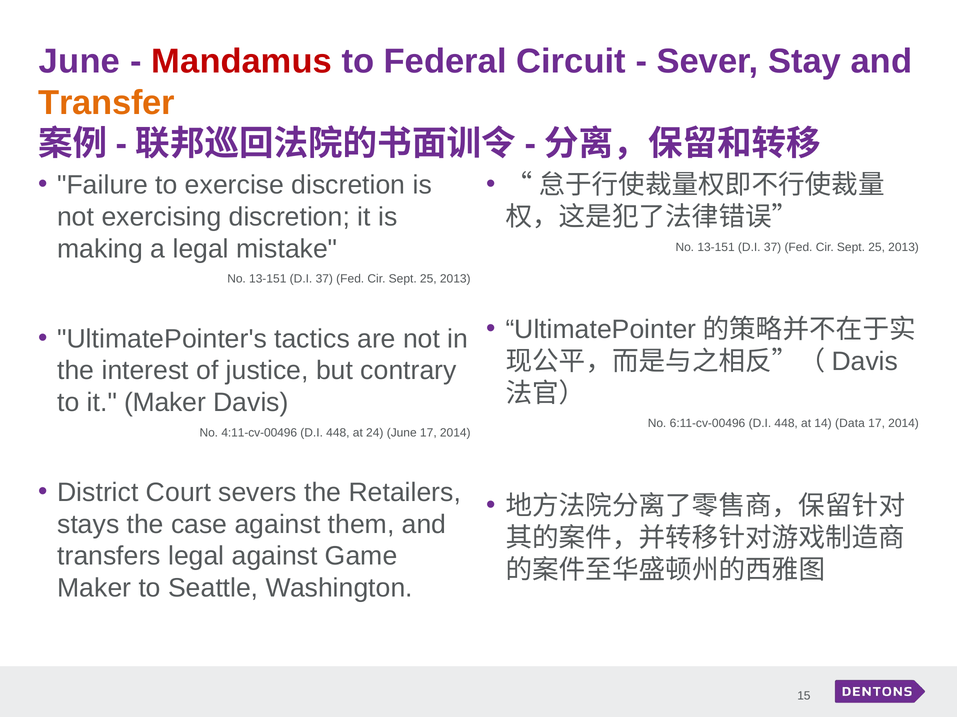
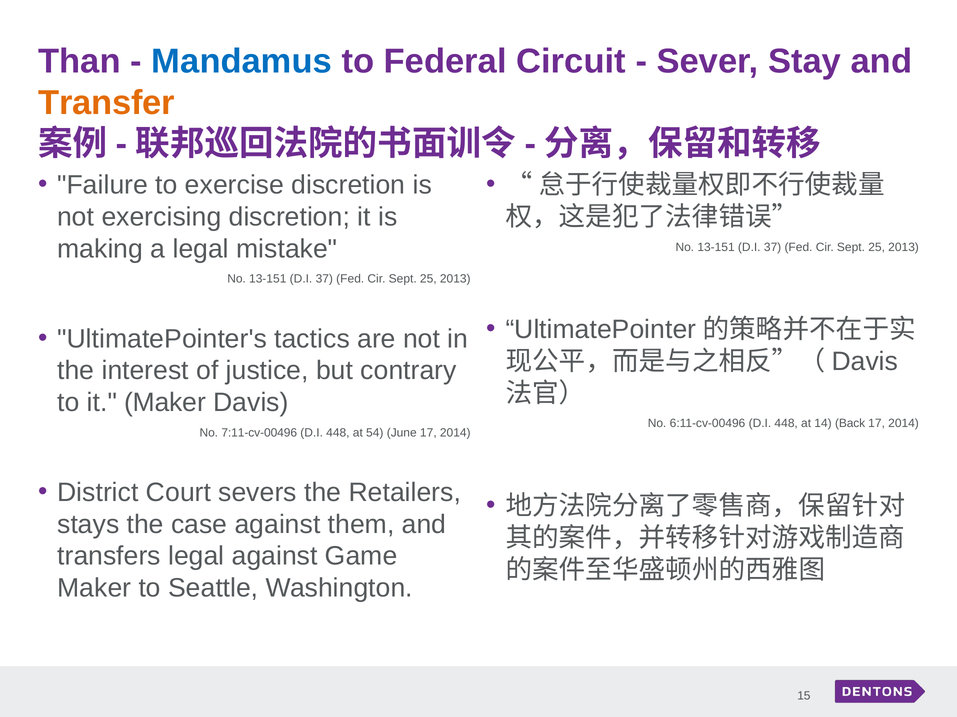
June: June -> Than (79, 61)
Mandamus colour: red -> blue (242, 61)
Data: Data -> Back (850, 424)
4:11-cv-00496: 4:11-cv-00496 -> 7:11-cv-00496 (259, 433)
24: 24 -> 54 (375, 433)
